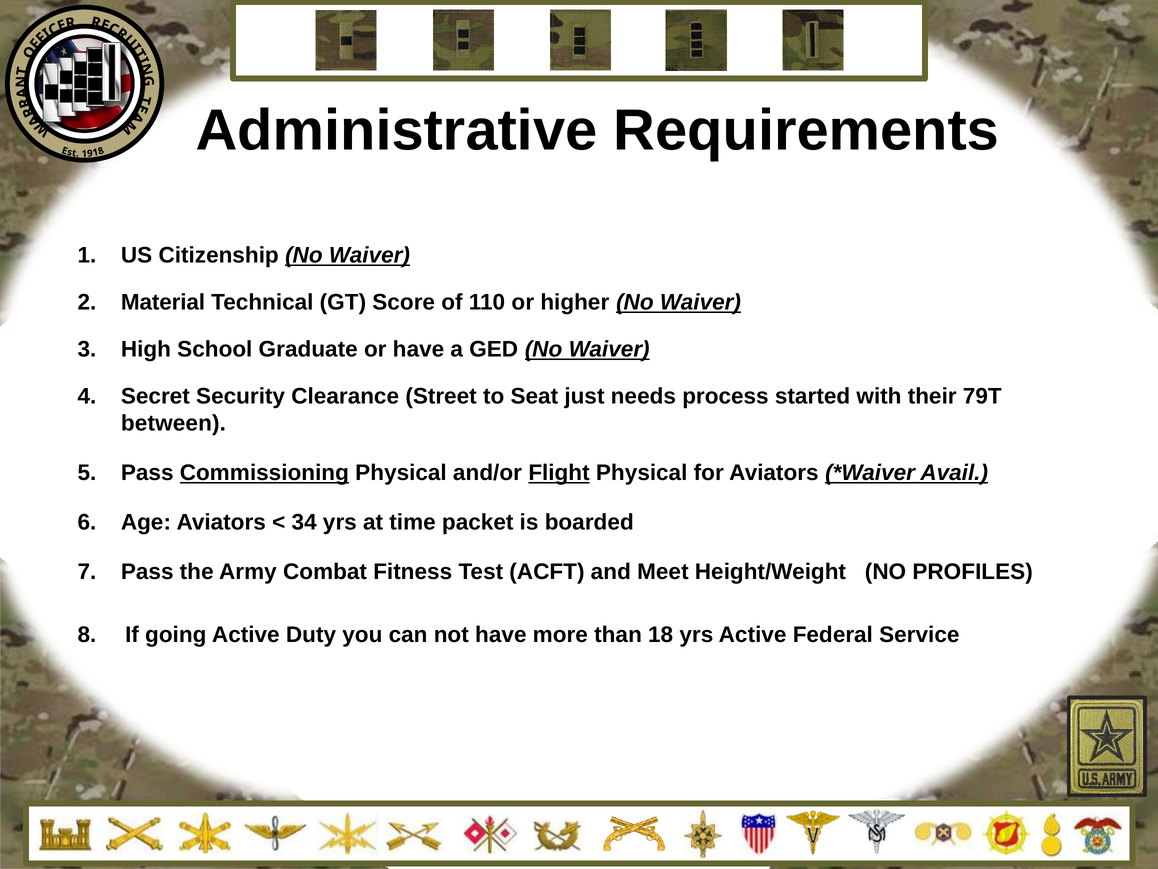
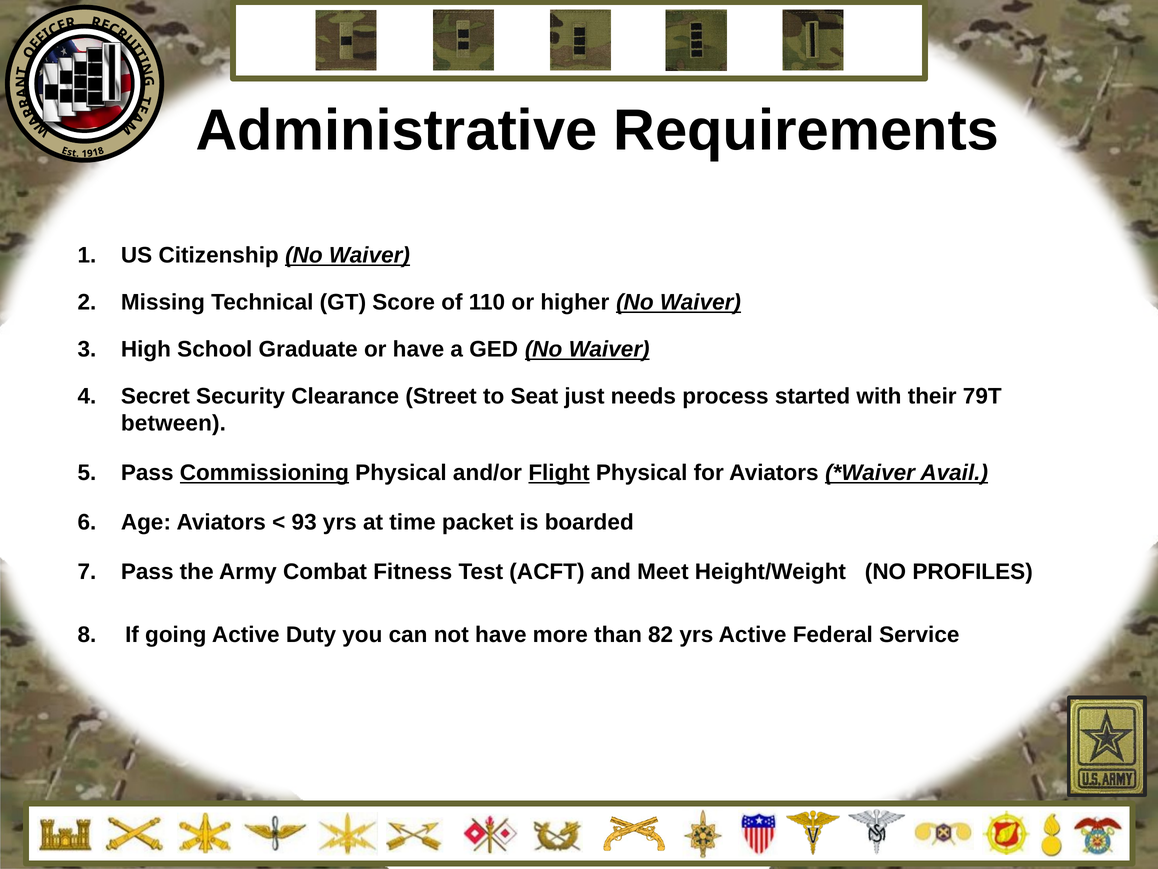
Material: Material -> Missing (163, 302)
34: 34 -> 93 (304, 522)
18: 18 -> 82 (661, 635)
